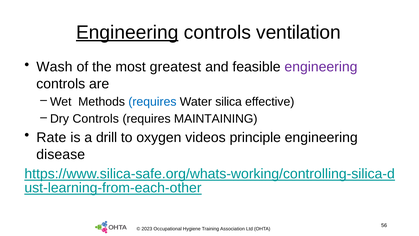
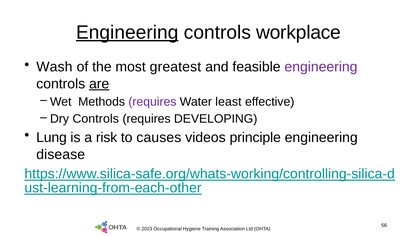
ventilation: ventilation -> workplace (299, 32)
are underline: none -> present (99, 84)
requires colour: blue -> purple (152, 102)
silica: silica -> least (228, 102)
MAINTAINING: MAINTAINING -> DEVELOPING (216, 119)
Rate: Rate -> Lung (51, 137)
drill: drill -> risk (107, 137)
oxygen: oxygen -> causes (159, 137)
